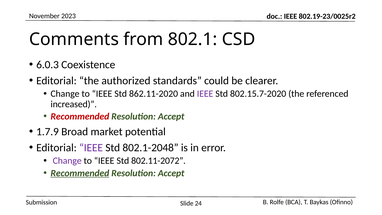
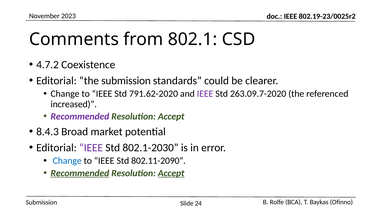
6.0.3: 6.0.3 -> 4.7.2 (48, 65)
the authorized: authorized -> submission (126, 81)
862.11-2020: 862.11-2020 -> 791.62-2020 (154, 94)
802.15.7-2020: 802.15.7-2020 -> 263.09.7-2020 (258, 94)
Recommended colour: red -> purple (80, 116)
1.7.9: 1.7.9 -> 8.4.3 (48, 132)
802.1-2048: 802.1-2048 -> 802.1-2030 (150, 148)
Change colour: purple -> blue (67, 161)
802.11-2072: 802.11-2072 -> 802.11-2090 (158, 161)
Accept underline: none -> present (171, 173)
